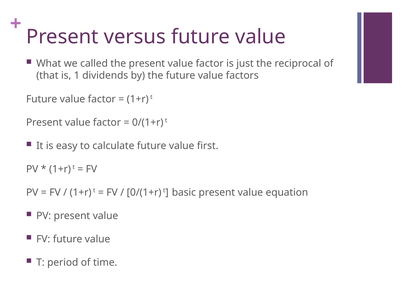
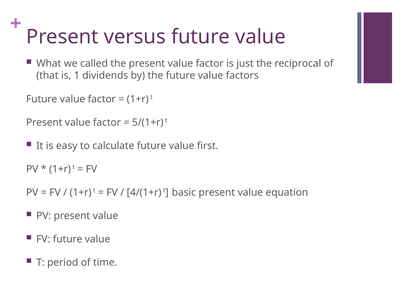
0/(1+r: 0/(1+r -> 5/(1+r (148, 123)
0/(1+r: 0/(1+r -> 4/(1+r (144, 193)
